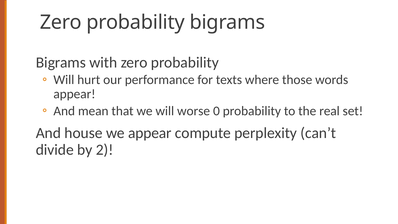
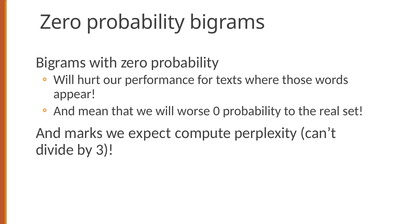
house: house -> marks (84, 133)
we appear: appear -> expect (150, 133)
2: 2 -> 3 (105, 150)
